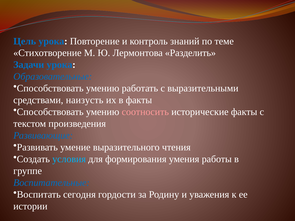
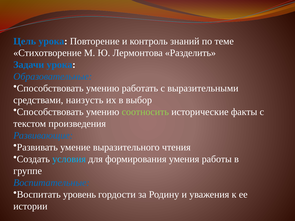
в факты: факты -> выбор (139, 100)
соотносить colour: pink -> light green (145, 112)
сегодня: сегодня -> уровень (80, 195)
